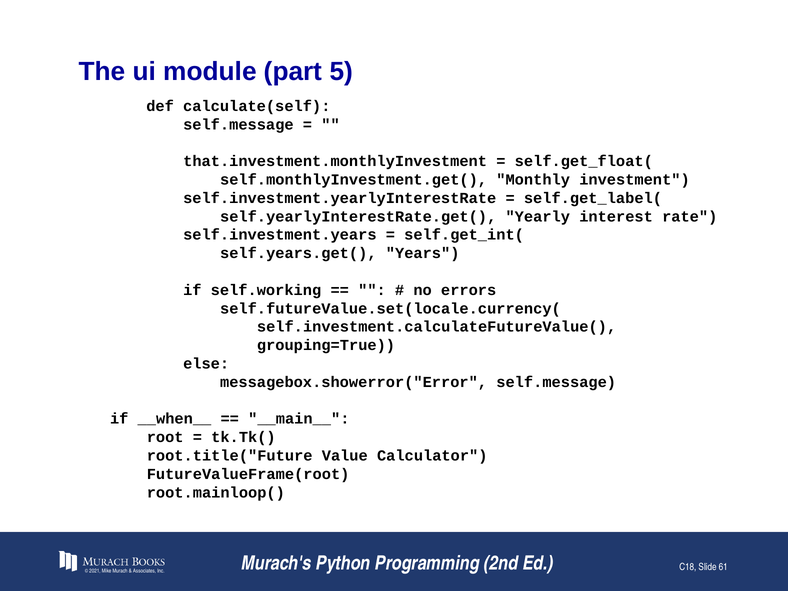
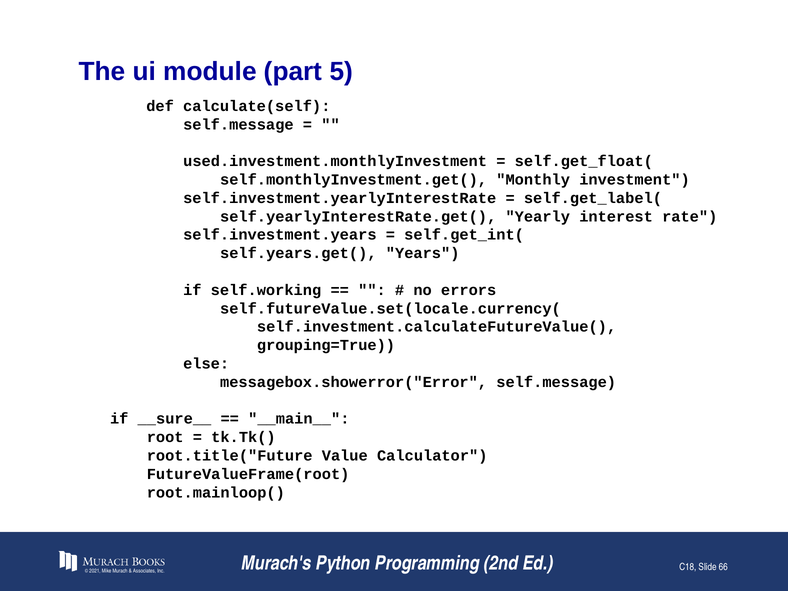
that.investment.monthlyInvestment: that.investment.monthlyInvestment -> used.investment.monthlyInvestment (335, 161)
__when__: __when__ -> __sure__ (174, 419)
61: 61 -> 66 (723, 567)
